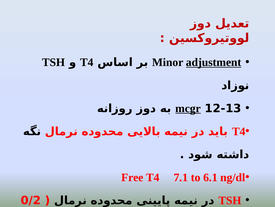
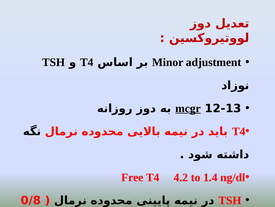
adjustment underline: present -> none (214, 62)
7.1: 7.1 -> 4.2 (181, 177)
6.1: 6.1 -> 1.4 (210, 177)
0/2: 0/2 -> 0/8 (31, 200)
